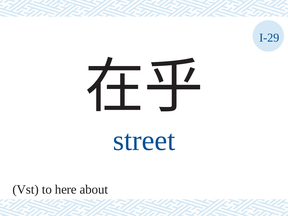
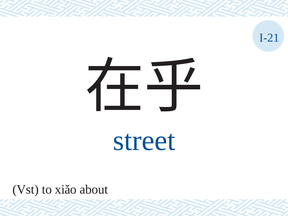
I-29: I-29 -> I-21 (269, 38)
here: here -> xiǎo (66, 190)
